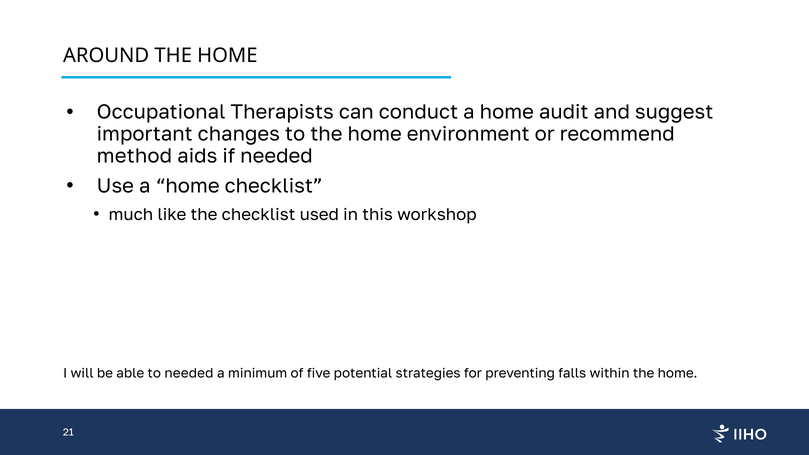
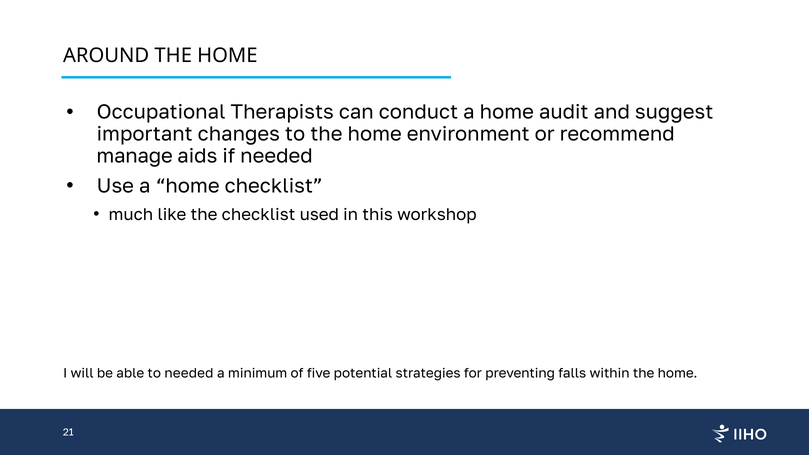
method: method -> manage (135, 156)
